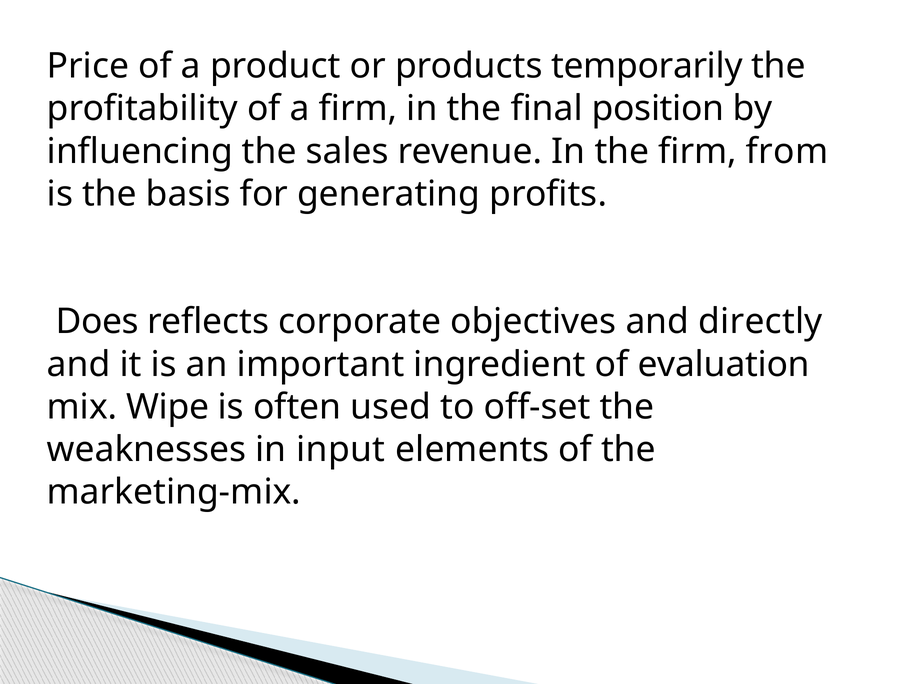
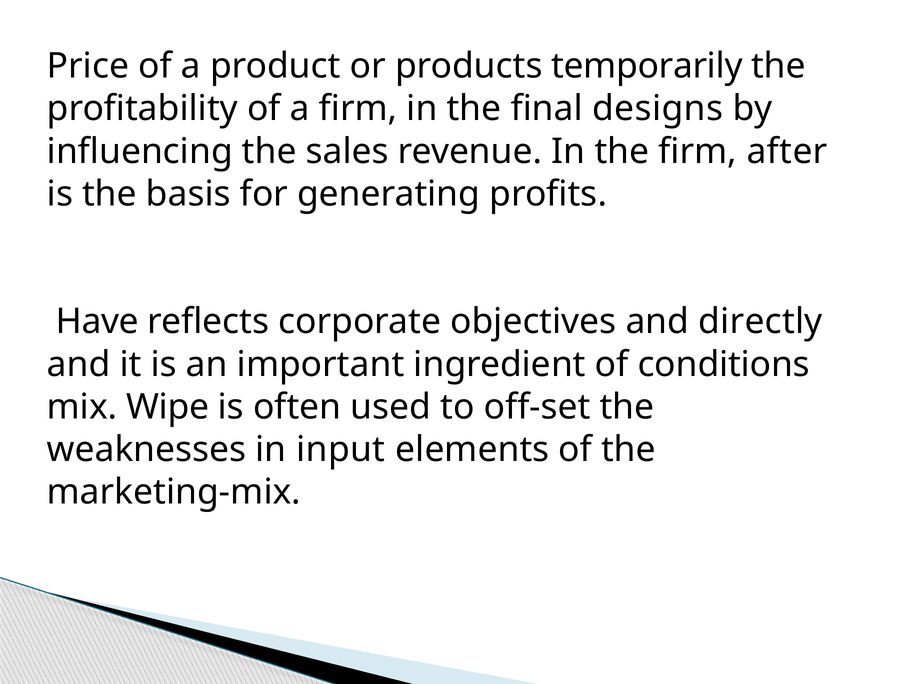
position: position -> designs (658, 109)
from: from -> after (787, 151)
Does: Does -> Have (97, 322)
evaluation: evaluation -> conditions (724, 364)
